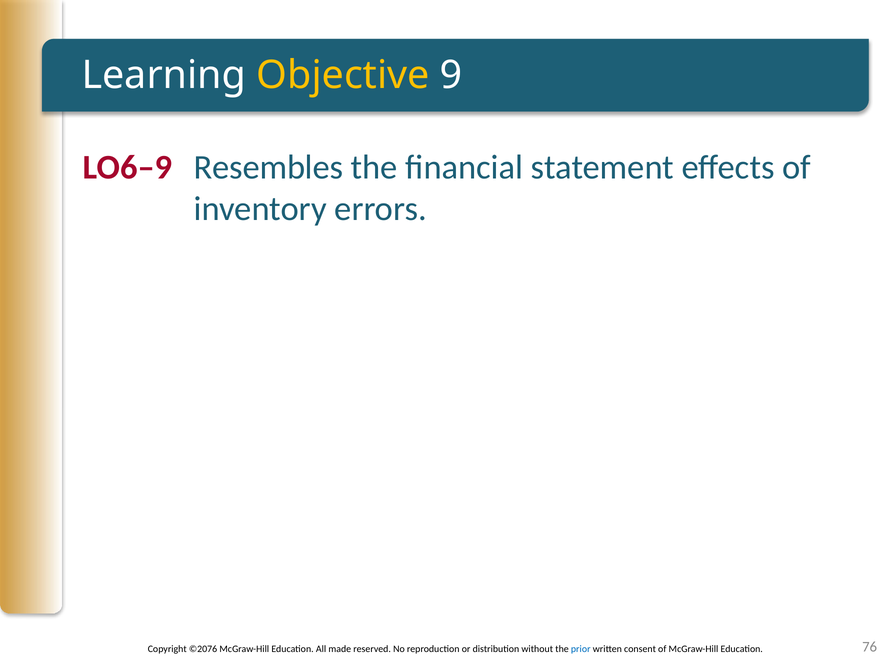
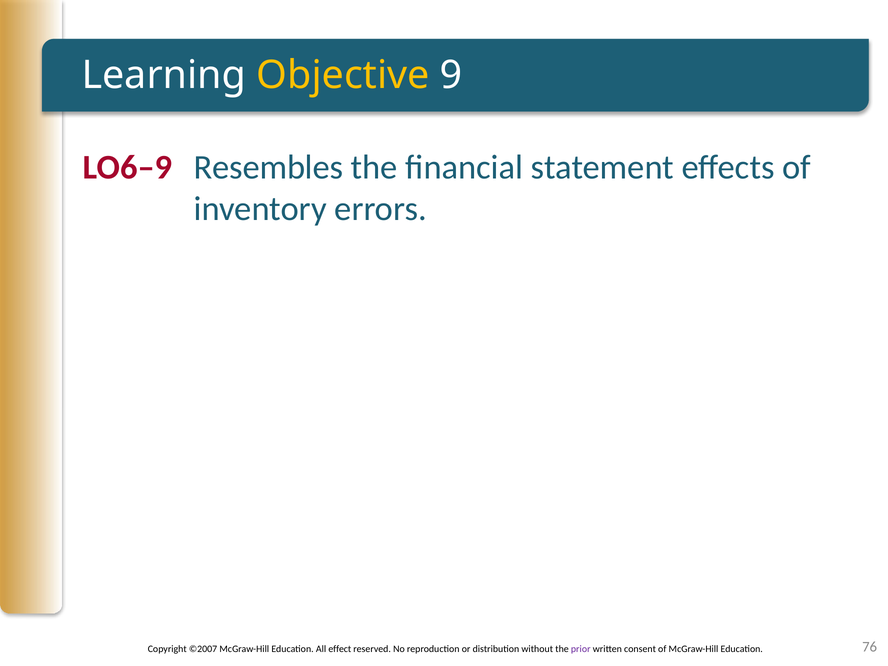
©2076: ©2076 -> ©2007 (203, 649)
made: made -> effect (340, 649)
prior colour: blue -> purple (581, 649)
